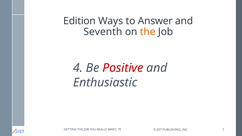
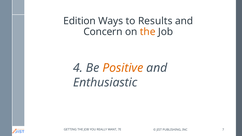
Answer: Answer -> Results (155, 21)
Seventh: Seventh -> Concern (103, 32)
Positive colour: red -> orange (123, 68)
